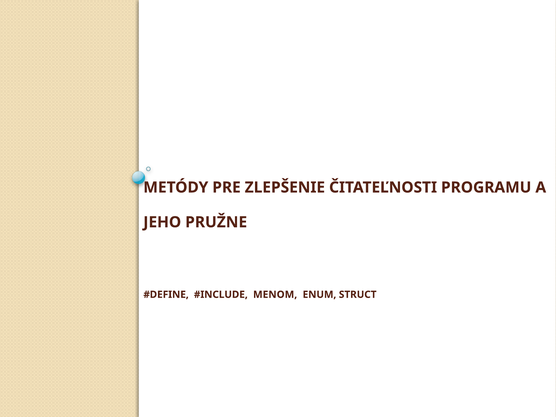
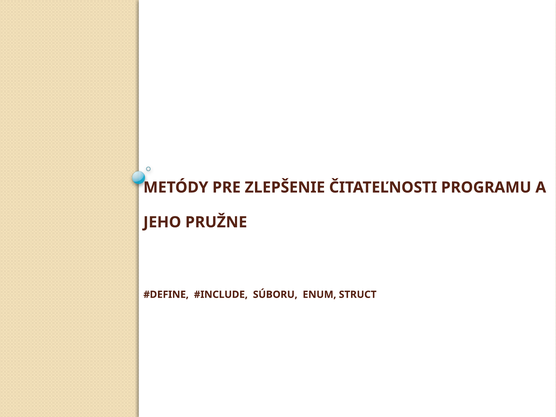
MENOM: MENOM -> SÚBORU (275, 295)
